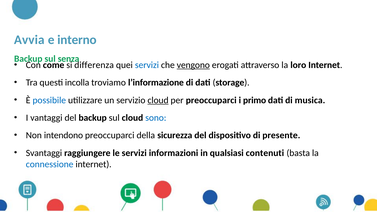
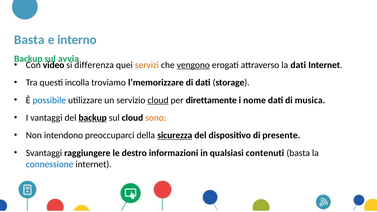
Avvia: Avvia -> Basta (29, 40)
senza: senza -> avvia (68, 59)
come: come -> video (54, 65)
servizi colour: blue -> orange (147, 65)
la loro: loro -> dati (298, 65)
l’informazione: l’informazione -> l’memorizzare (156, 83)
per preoccuparci: preoccuparci -> direttamente (211, 100)
primo: primo -> nome (255, 100)
backup underline: none -> present (93, 118)
sono colour: blue -> orange (156, 118)
sicurezza underline: none -> present (175, 135)
le servizi: servizi -> destro (134, 153)
